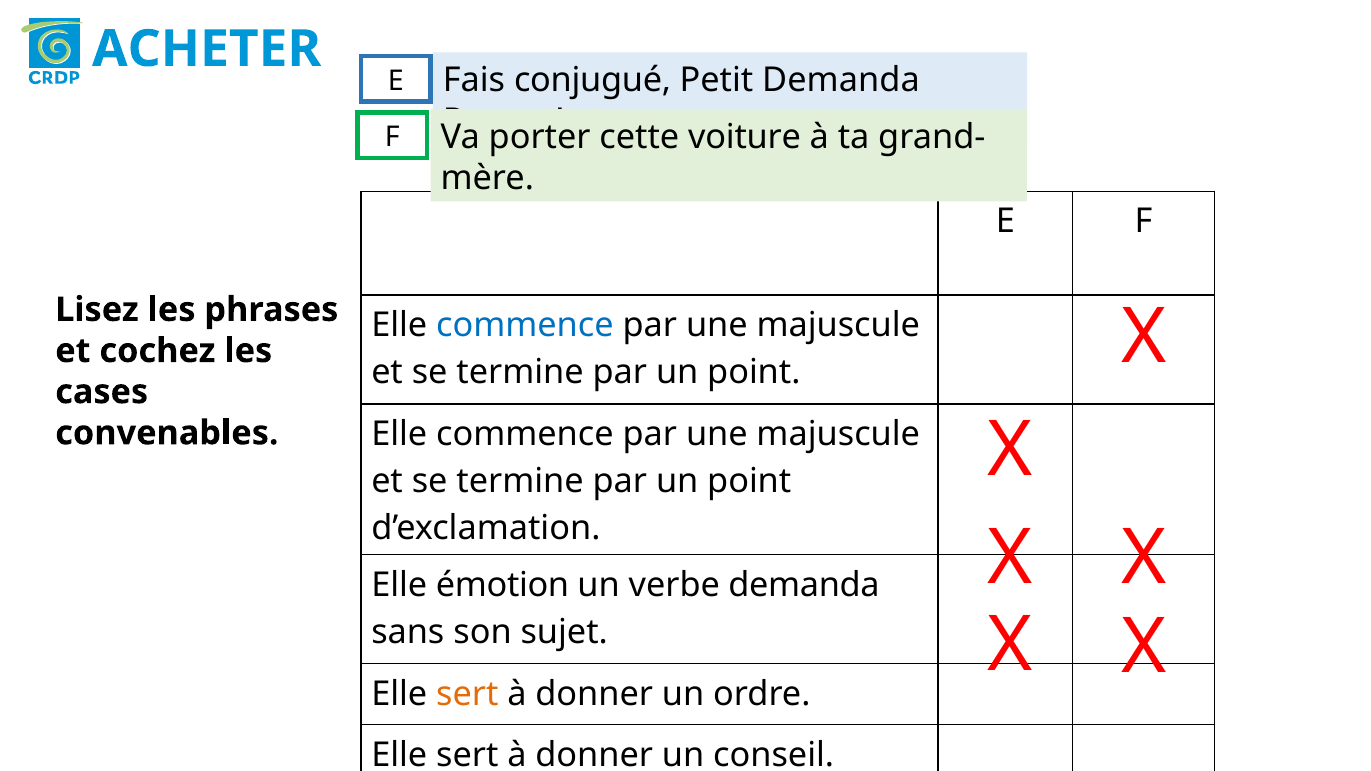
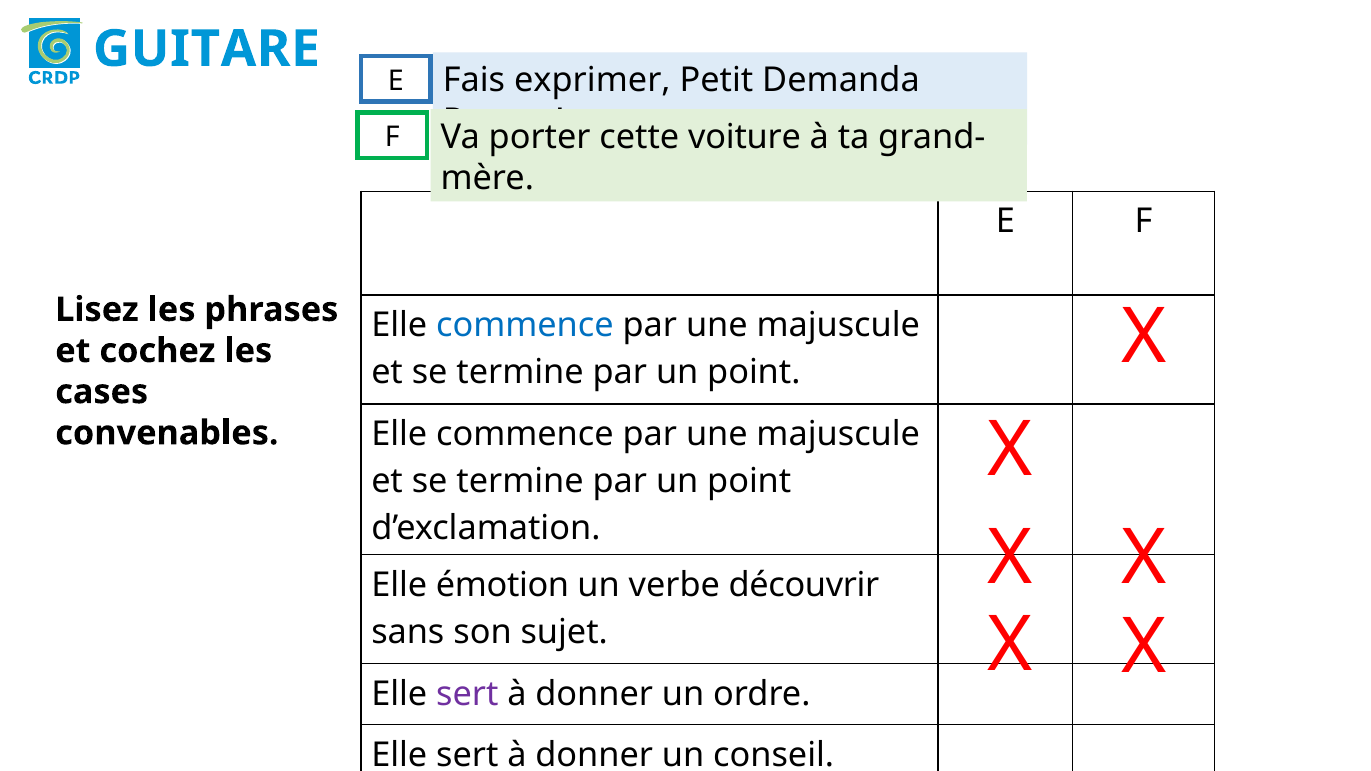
ACHETER: ACHETER -> GUITARE (206, 49)
conjugué: conjugué -> exprimer (592, 80)
verbe demanda: demanda -> découvrir (804, 585)
sert colour: orange -> purple (467, 694)
